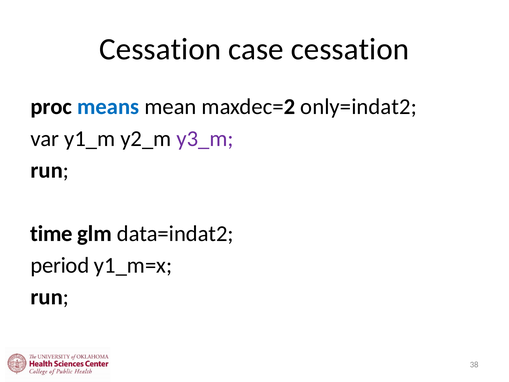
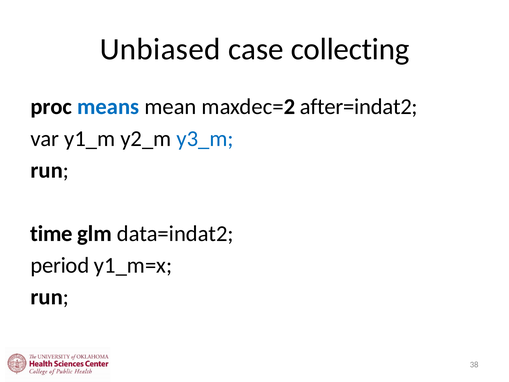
Cessation: Cessation -> Unbiased (160, 49)
case cessation: cessation -> collecting (350, 49)
only=indat2: only=indat2 -> after=indat2 (359, 107)
y3_m colour: purple -> blue (205, 138)
